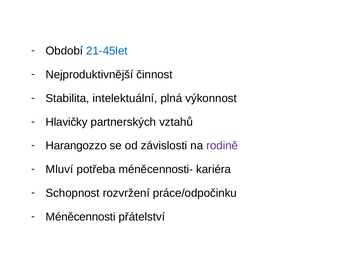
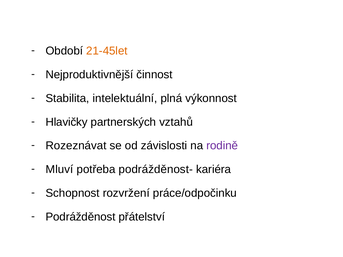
21-45let colour: blue -> orange (107, 51)
Harangozzo: Harangozzo -> Rozeznávat (76, 146)
méněcennosti-: méněcennosti- -> podrážděnost- (156, 170)
Méněcennosti: Méněcennosti -> Podrážděnost (81, 217)
